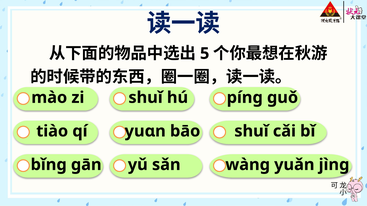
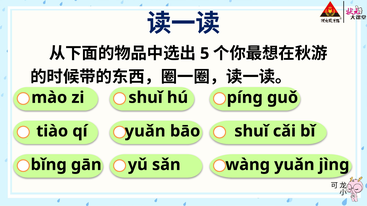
qí yuɑn: yuɑn -> yuǎn (145, 131)
